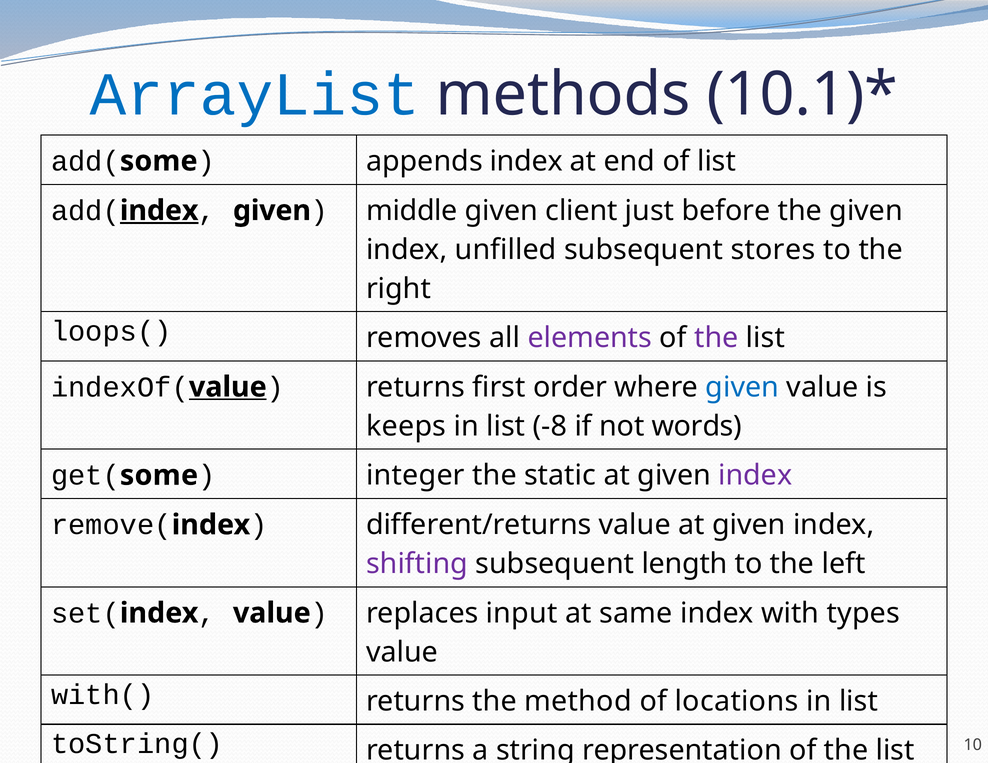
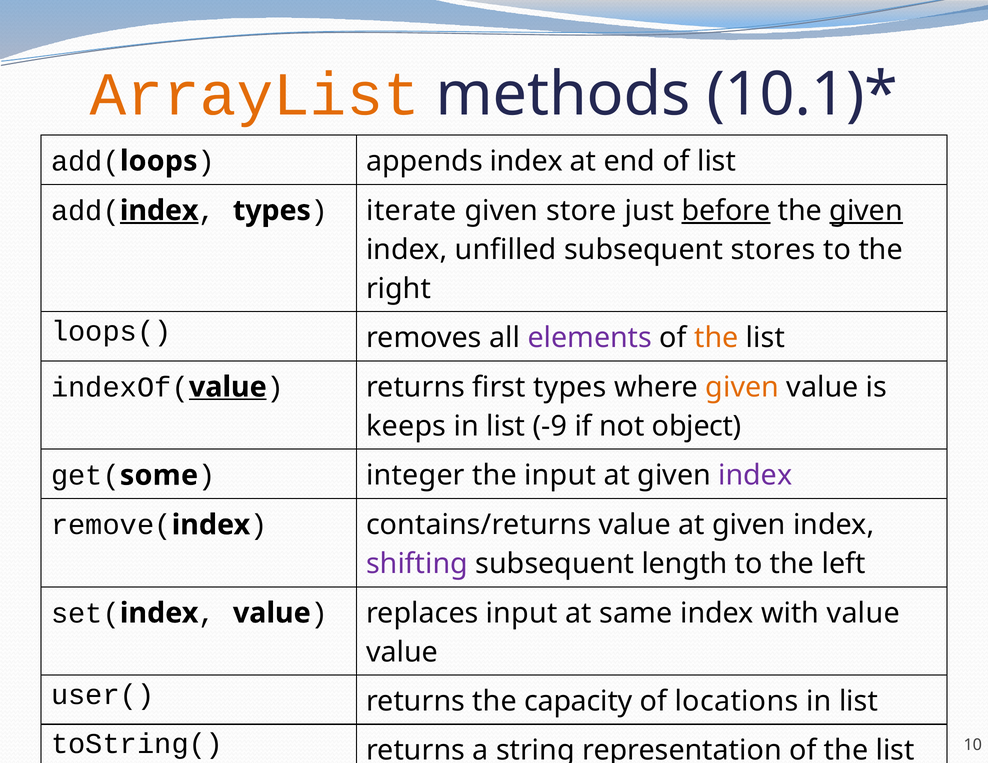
ArrayList colour: blue -> orange (255, 95)
some: some -> loops (159, 161)
given: given -> types (272, 211)
middle: middle -> iterate (412, 211)
client: client -> store (581, 211)
before underline: none -> present (726, 211)
given underline: none -> present (866, 211)
the colour: purple -> orange (716, 338)
first order: order -> types (570, 387)
given colour: blue -> orange (742, 387)
-8: -8 -> -9 (550, 426)
words: words -> object (697, 426)
the static: static -> input (560, 476)
different/returns: different/returns -> contains/returns (479, 525)
with types: types -> value (863, 613)
with(: with( -> user( (103, 695)
method: method -> capacity (578, 702)
